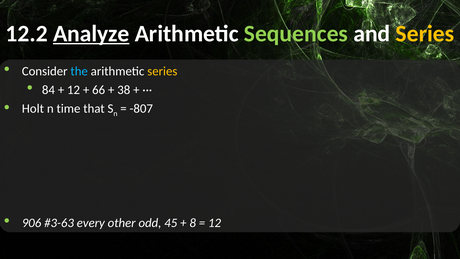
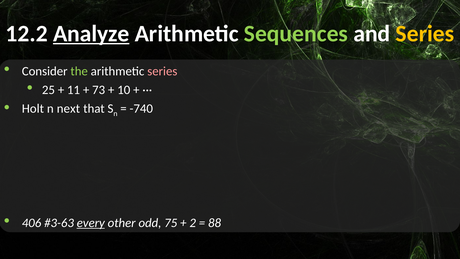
the colour: light blue -> light green (79, 71)
series colour: yellow -> pink (162, 71)
84: 84 -> 25 (48, 90)
12: 12 -> 11 (74, 90)
66: 66 -> 73 (99, 90)
38: 38 -> 10 (124, 90)
time: time -> next (68, 109)
-807: -807 -> -740 (141, 109)
906: 906 -> 406 (32, 223)
every underline: none -> present (91, 223)
45: 45 -> 75 (171, 223)
8: 8 -> 2 (193, 223)
12: 12 -> 88 (215, 223)
